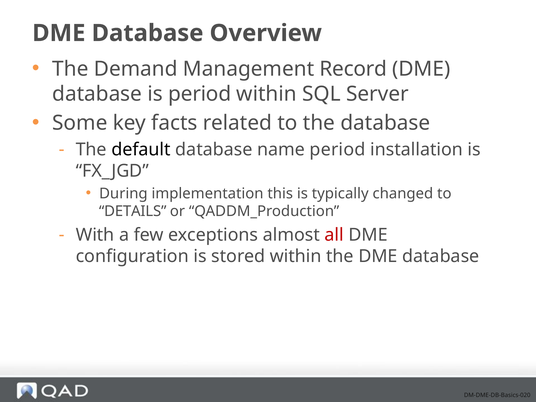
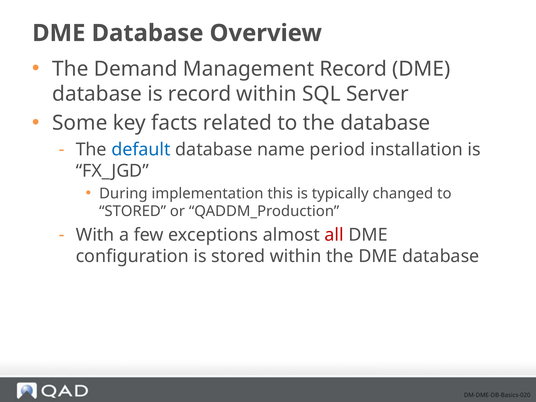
is period: period -> record (200, 94)
default colour: black -> blue (141, 150)
DETAILS: DETAILS -> STORED (133, 211)
